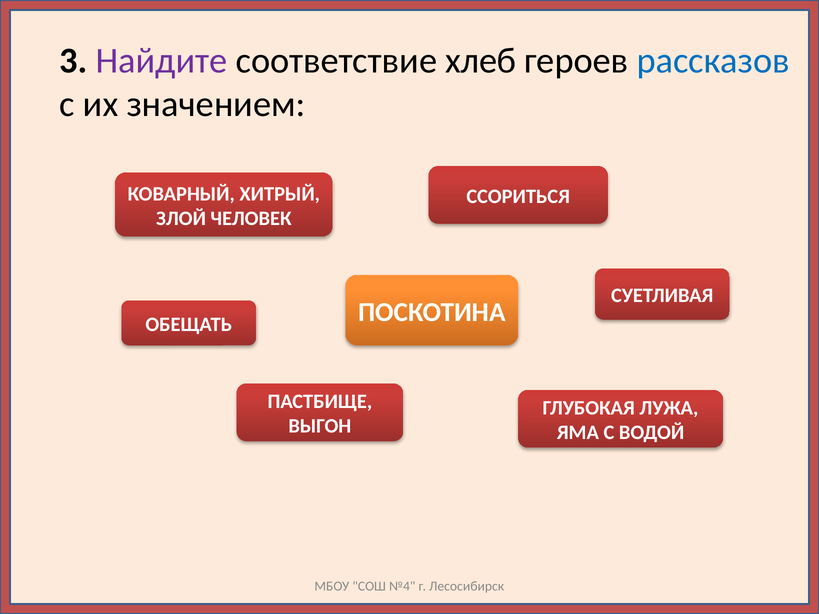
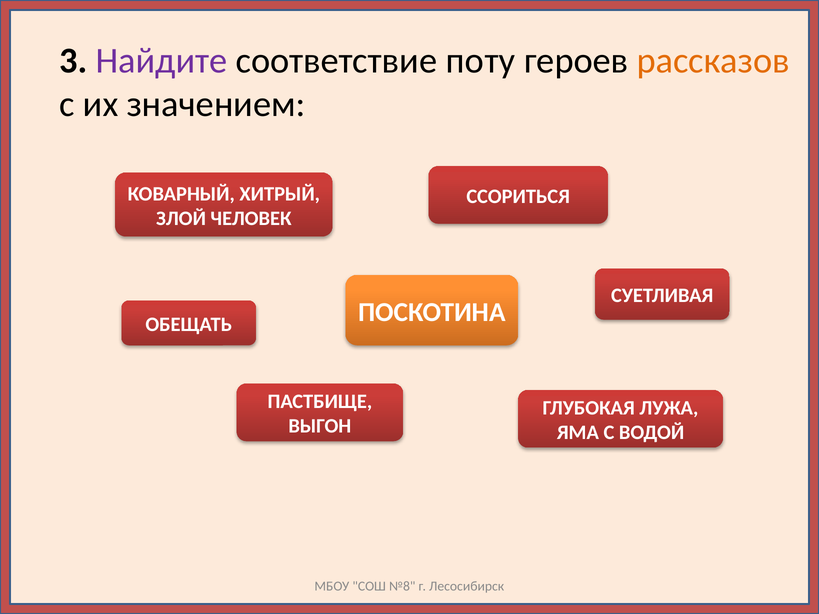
хлеб: хлеб -> поту (481, 61)
рассказов colour: blue -> orange (713, 61)
№4: №4 -> №8 (402, 587)
